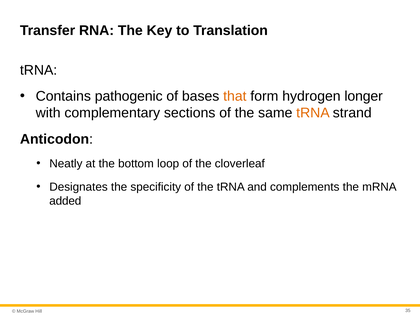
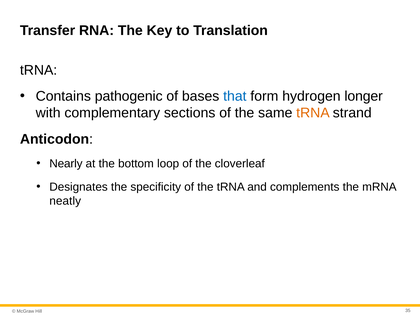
that colour: orange -> blue (235, 96)
Neatly: Neatly -> Nearly (66, 164)
added: added -> neatly (65, 201)
